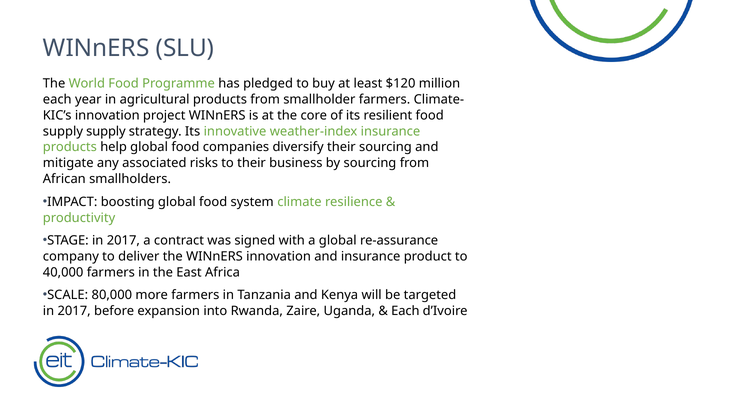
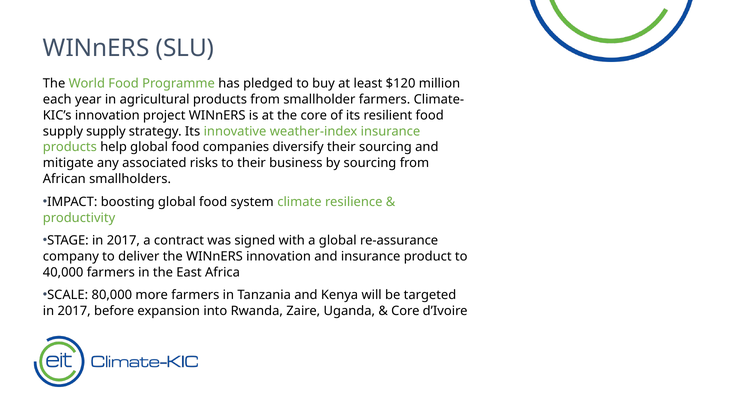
Each: Each -> Core (405, 311)
